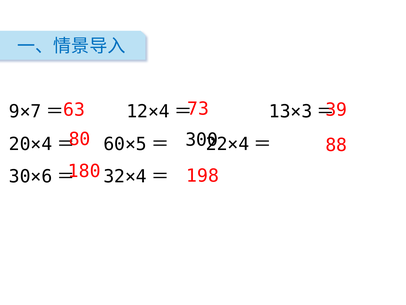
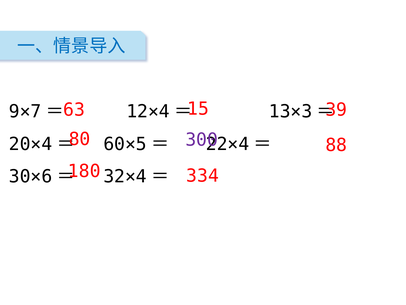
73: 73 -> 15 (198, 109)
300 colour: black -> purple (202, 140)
198: 198 -> 334 (203, 176)
